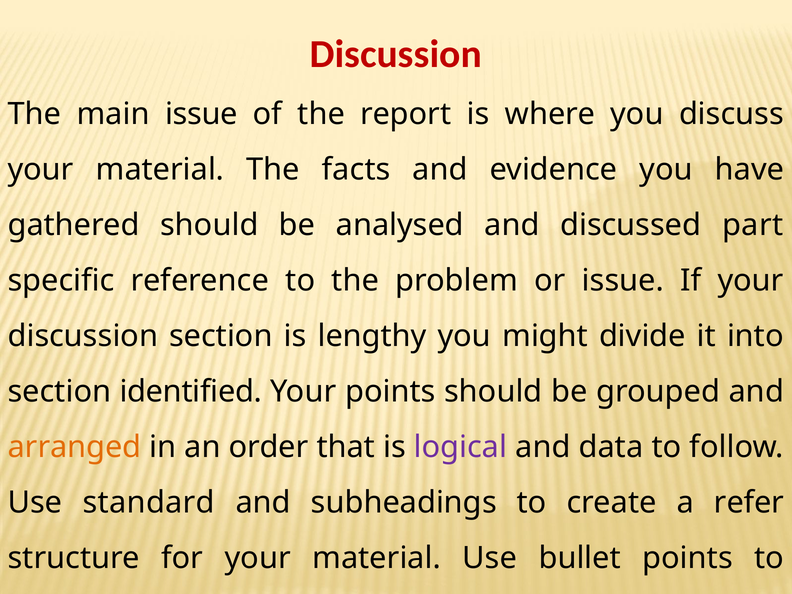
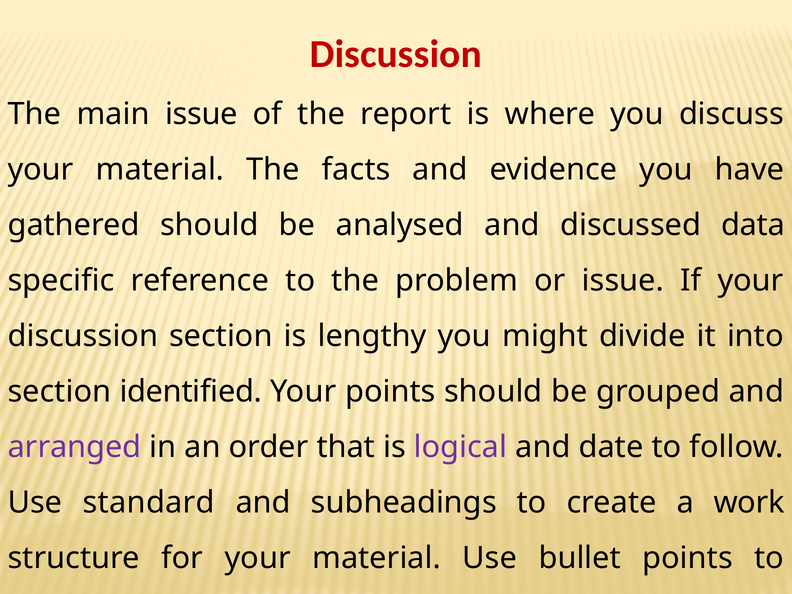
part: part -> data (753, 225)
arranged colour: orange -> purple (75, 447)
data: data -> date (611, 447)
refer: refer -> work (749, 503)
